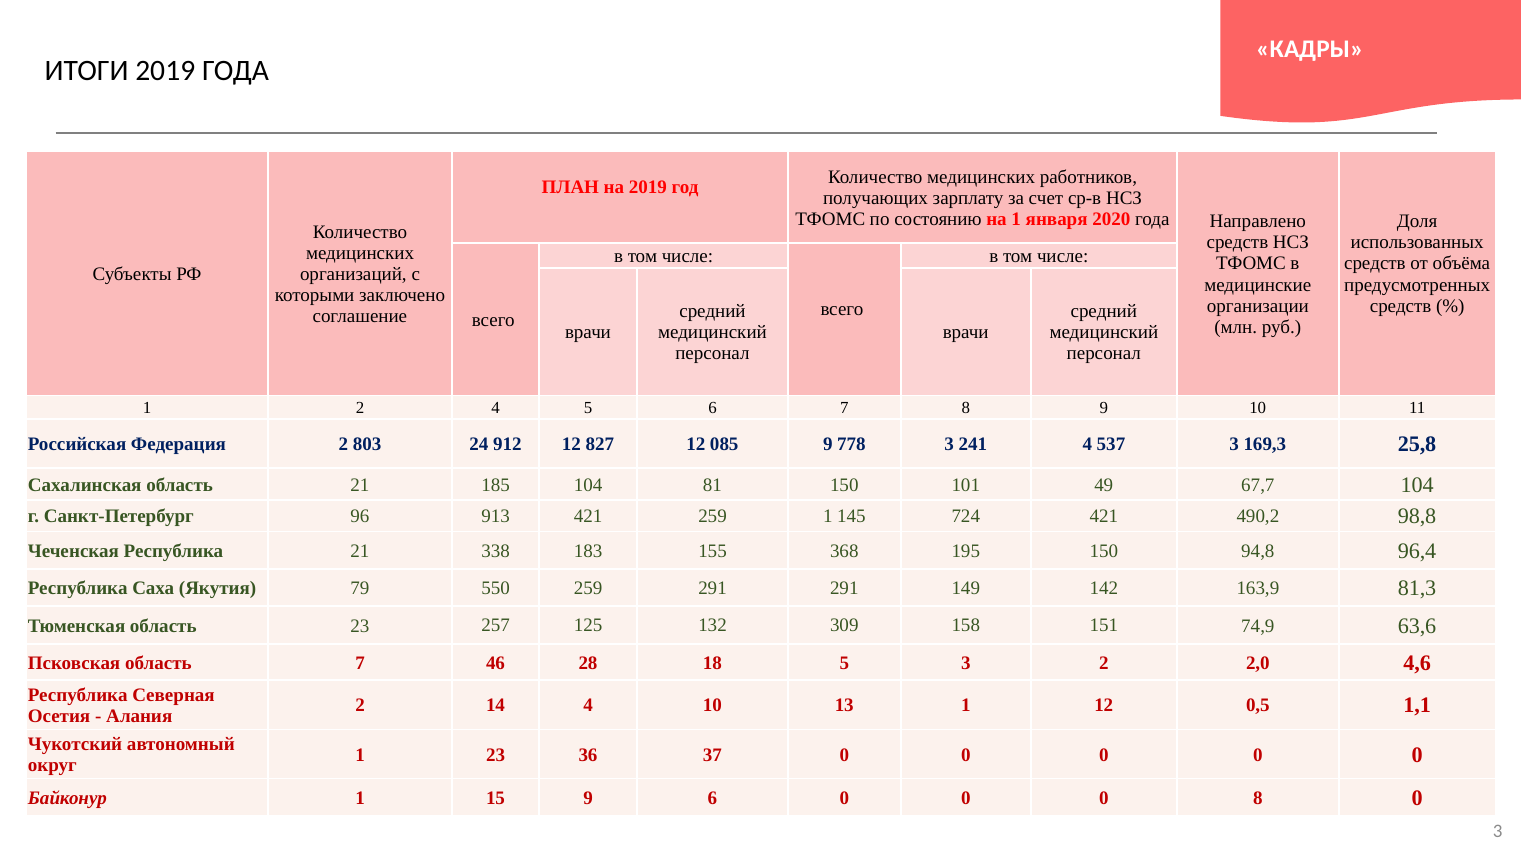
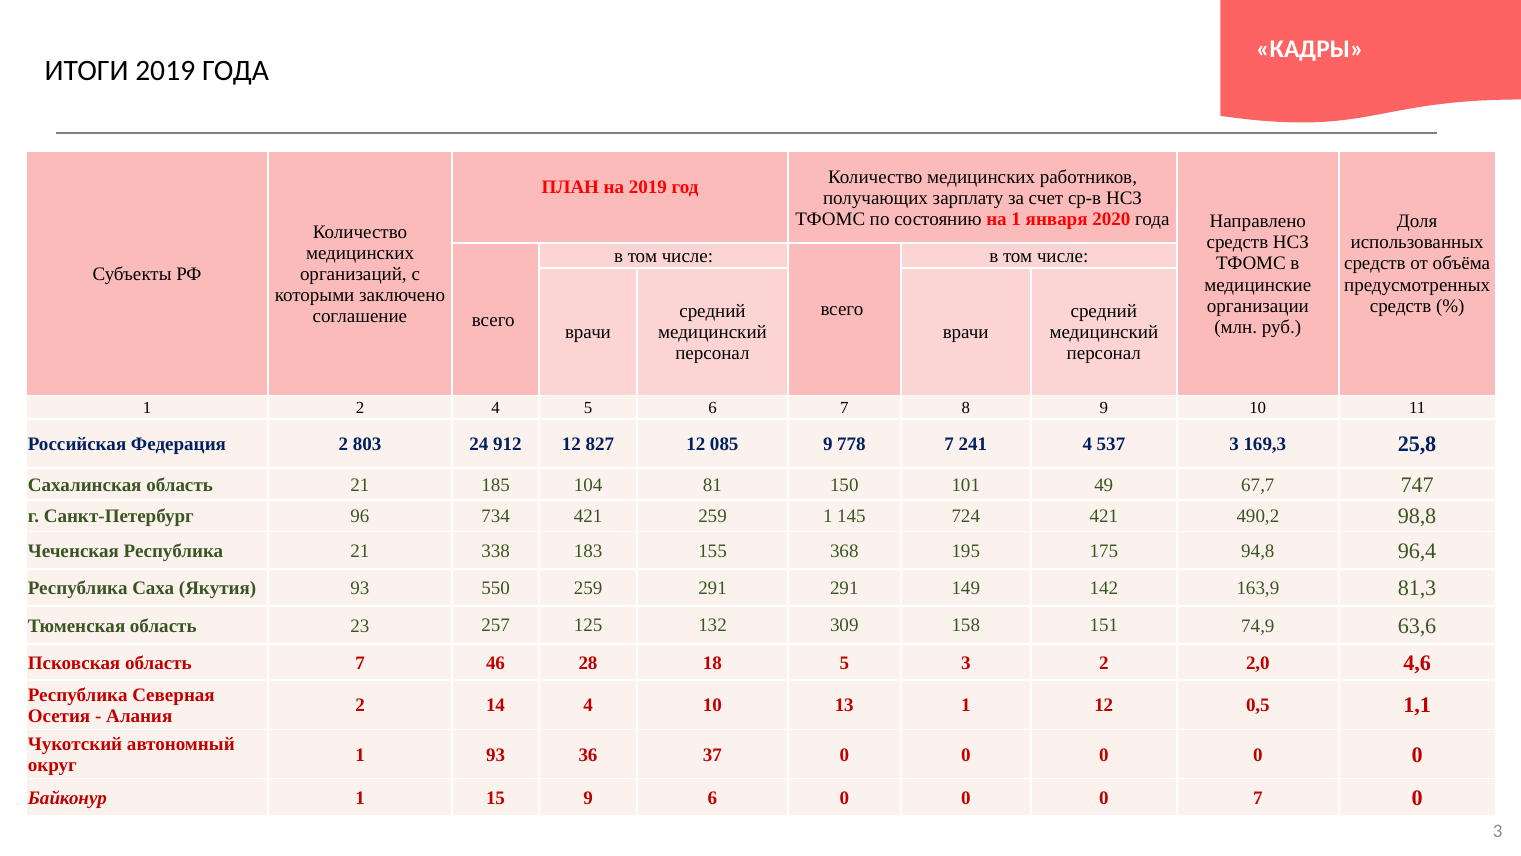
778 3: 3 -> 7 (949, 444)
67,7 104: 104 -> 747 (1417, 485)
913: 913 -> 734 (496, 516)
195 150: 150 -> 175 (1104, 551)
Якутия 79: 79 -> 93 (360, 588)
1 23: 23 -> 93 (496, 754)
0 8: 8 -> 7 (1258, 798)
